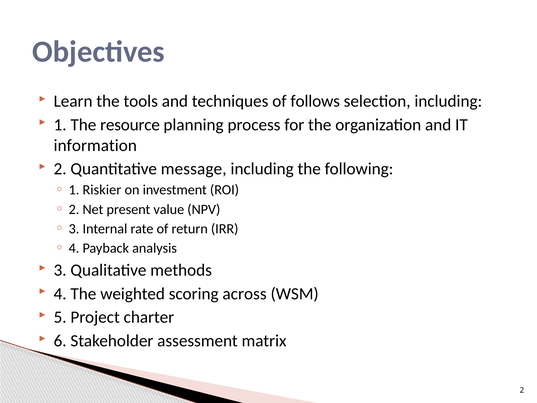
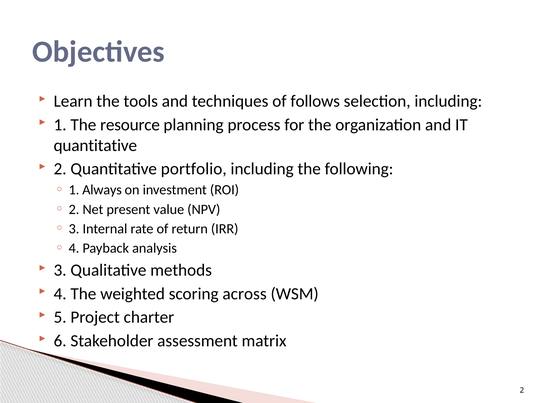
information: information -> quantitative (95, 145)
message: message -> portfolio (194, 169)
Riskier: Riskier -> Always (102, 190)
